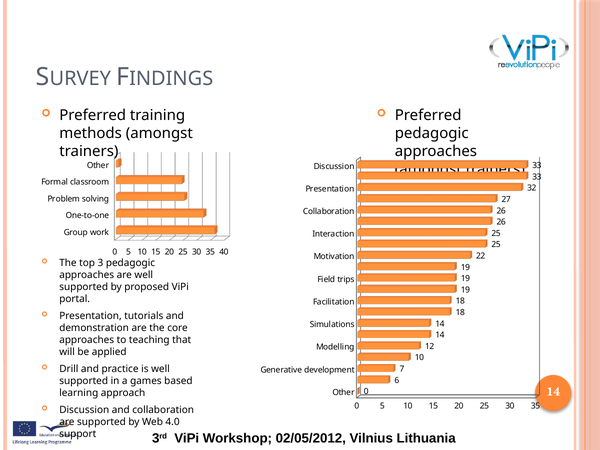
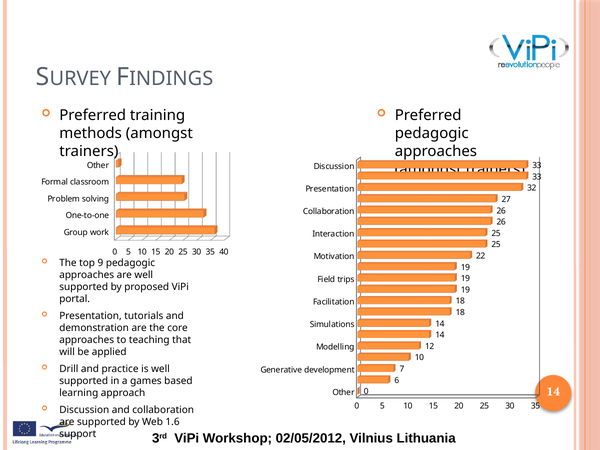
3: 3 -> 9 (100, 263)
4.0: 4.0 -> 1.6 (173, 422)
